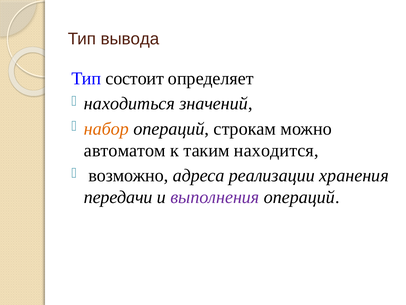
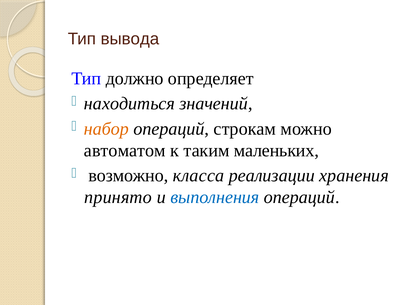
состоит: состоит -> должно (135, 78)
находится: находится -> маленьких (276, 150)
адреса: адреса -> класса (199, 175)
передачи: передачи -> принято (118, 197)
выполнения colour: purple -> blue (215, 197)
